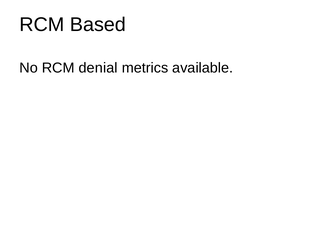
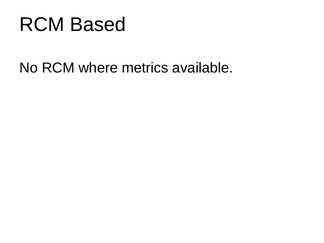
denial: denial -> where (98, 68)
